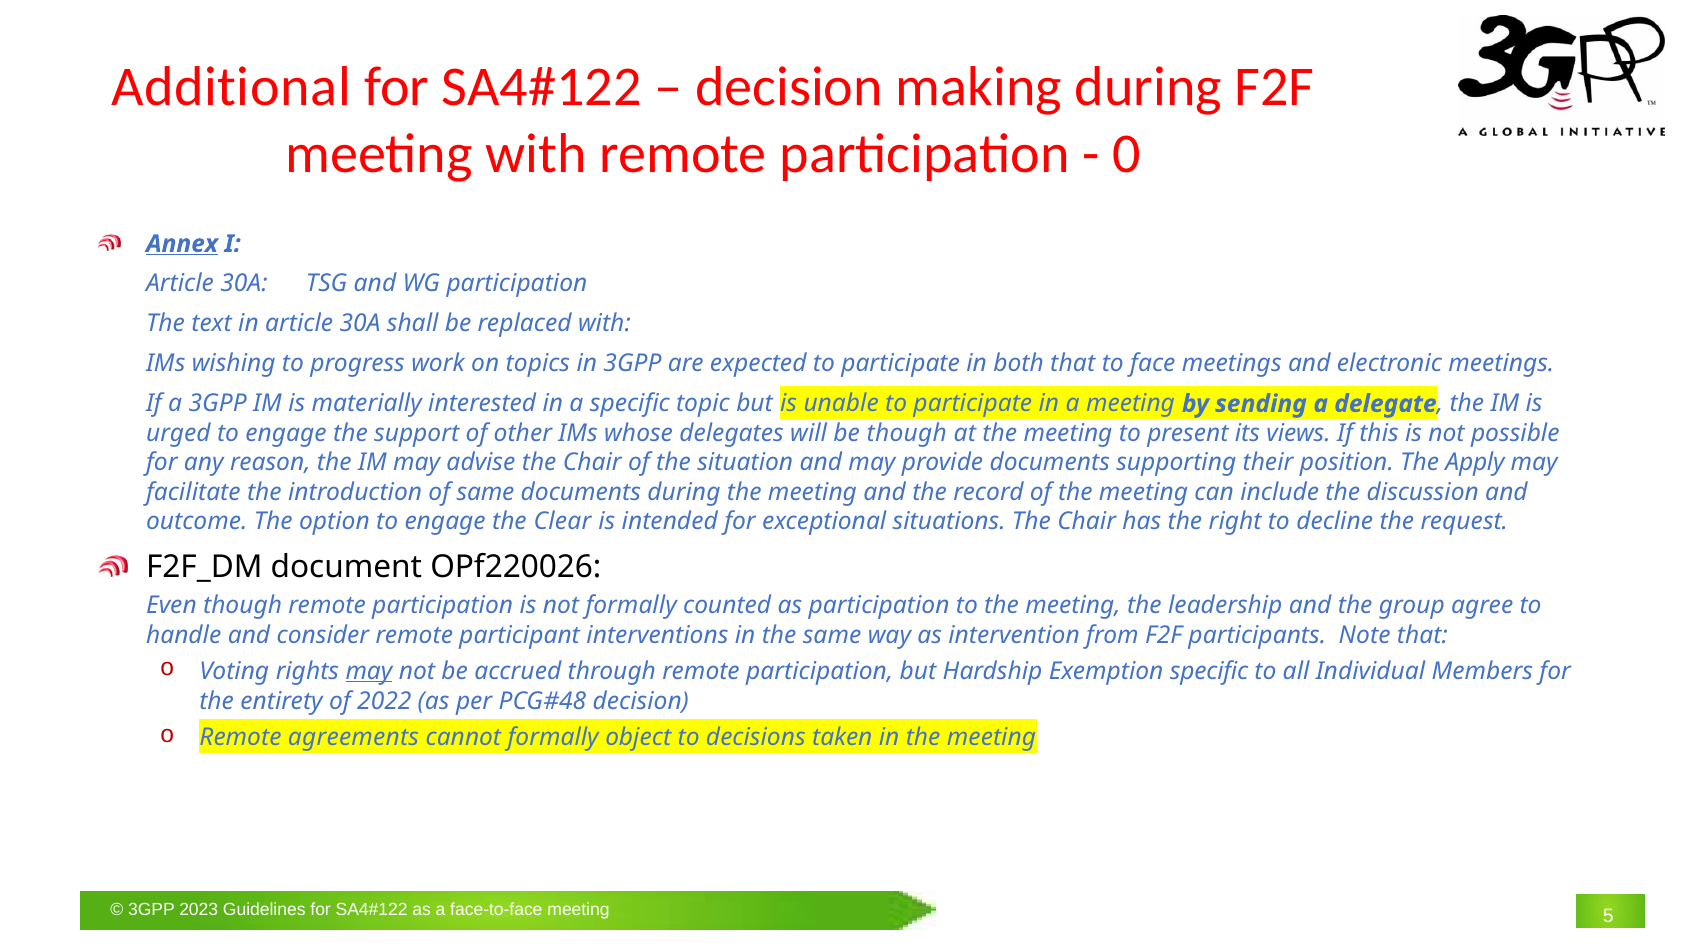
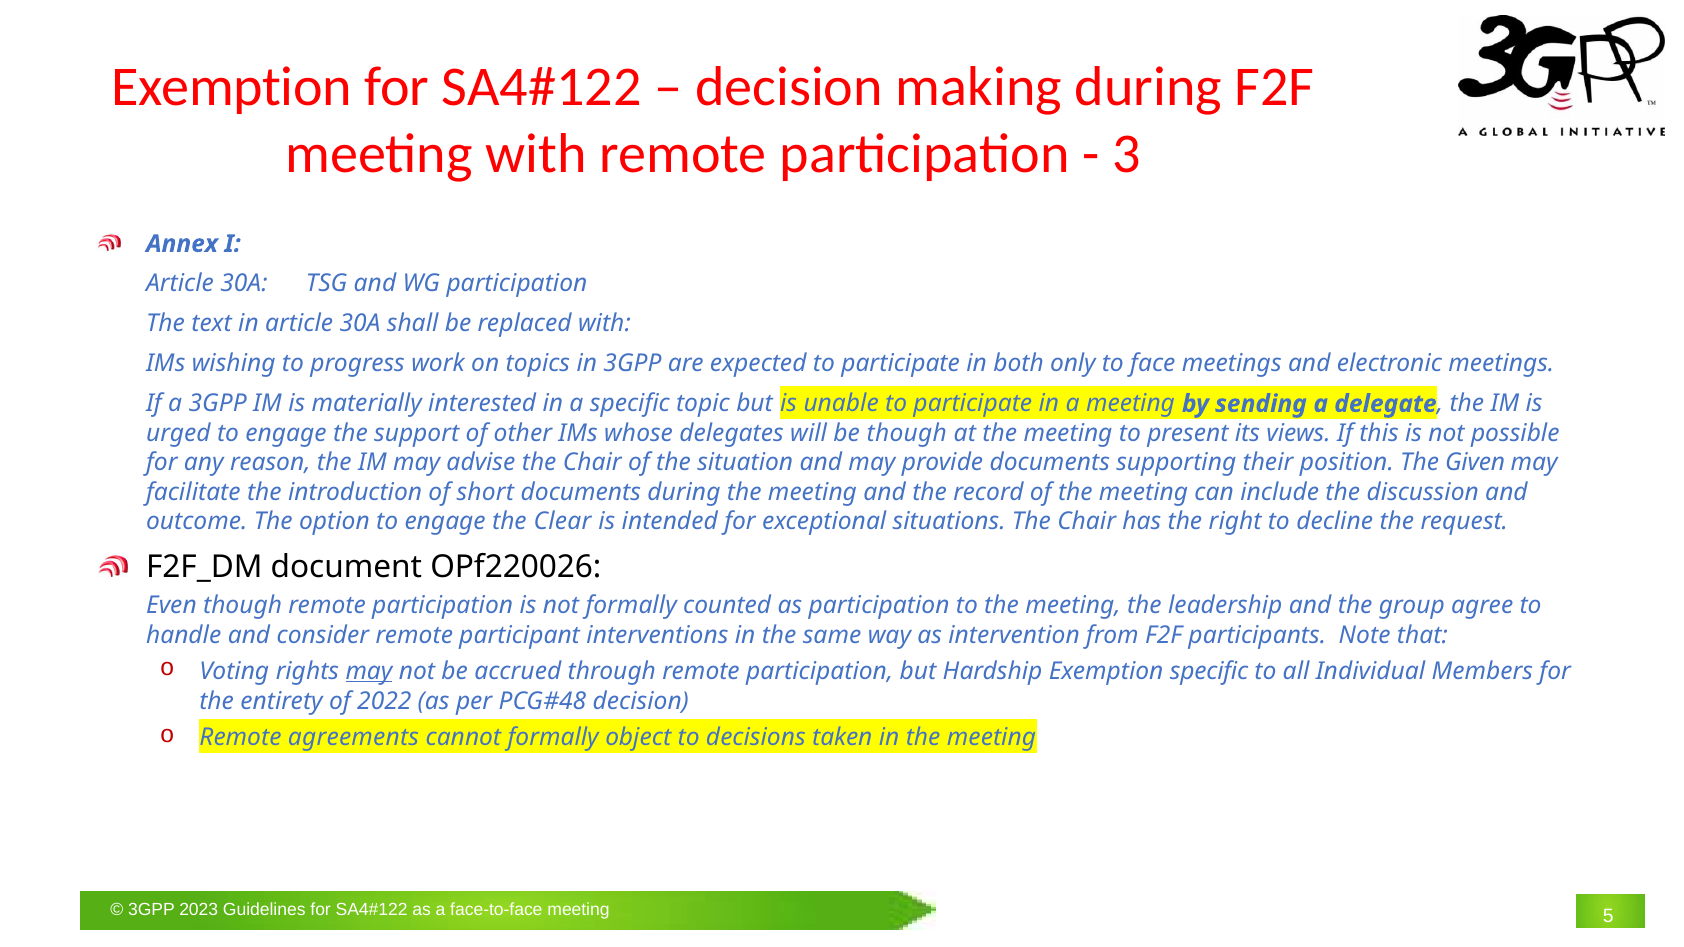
Additional: Additional -> Exemption (232, 87)
0: 0 -> 3 (1126, 154)
Annex underline: present -> none (182, 244)
both that: that -> only (1073, 364)
Apply: Apply -> Given (1475, 463)
of same: same -> short (485, 492)
